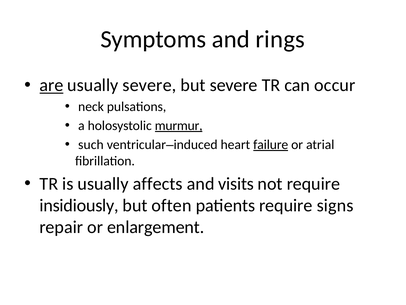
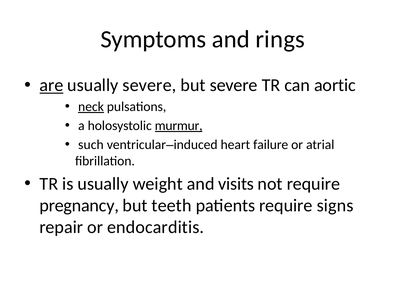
occur: occur -> aortic (335, 85)
neck underline: none -> present (91, 107)
failure underline: present -> none (271, 144)
affects: affects -> weight (158, 184)
insidiously: insidiously -> pregnancy (79, 205)
often: often -> teeth (172, 205)
enlargement: enlargement -> endocarditis (156, 227)
